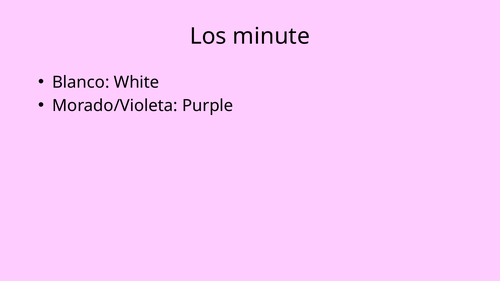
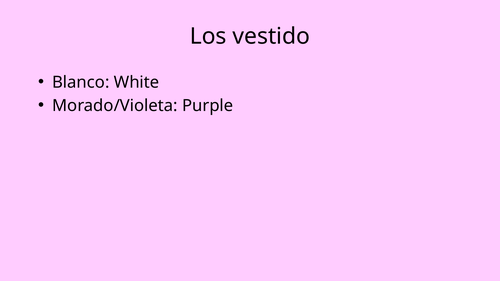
minute: minute -> vestido (271, 36)
